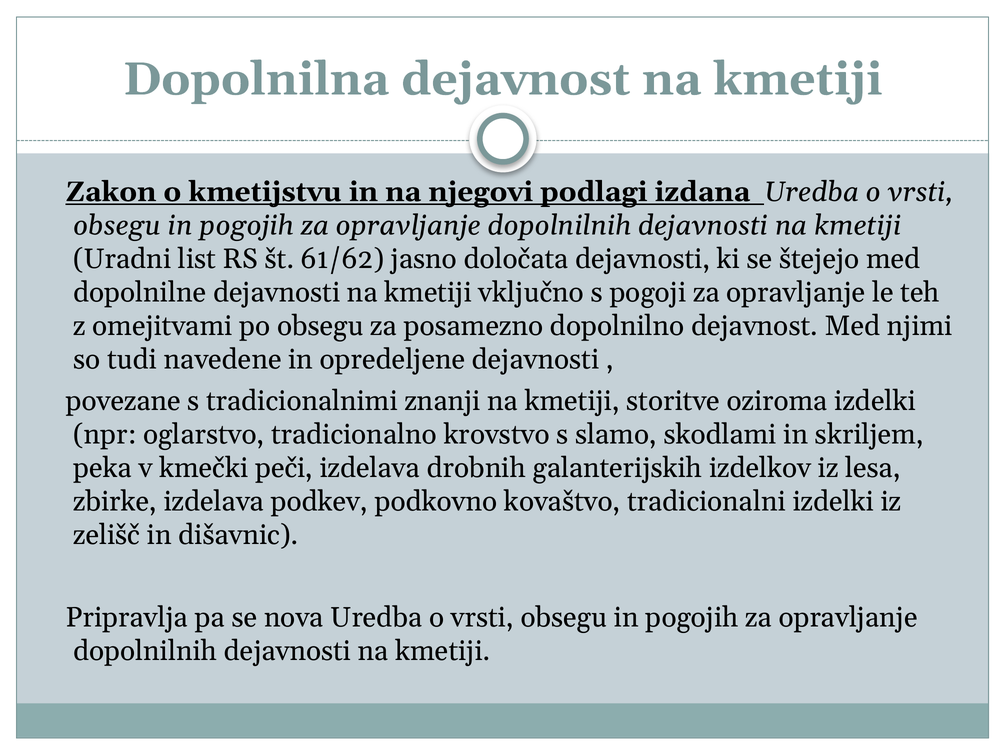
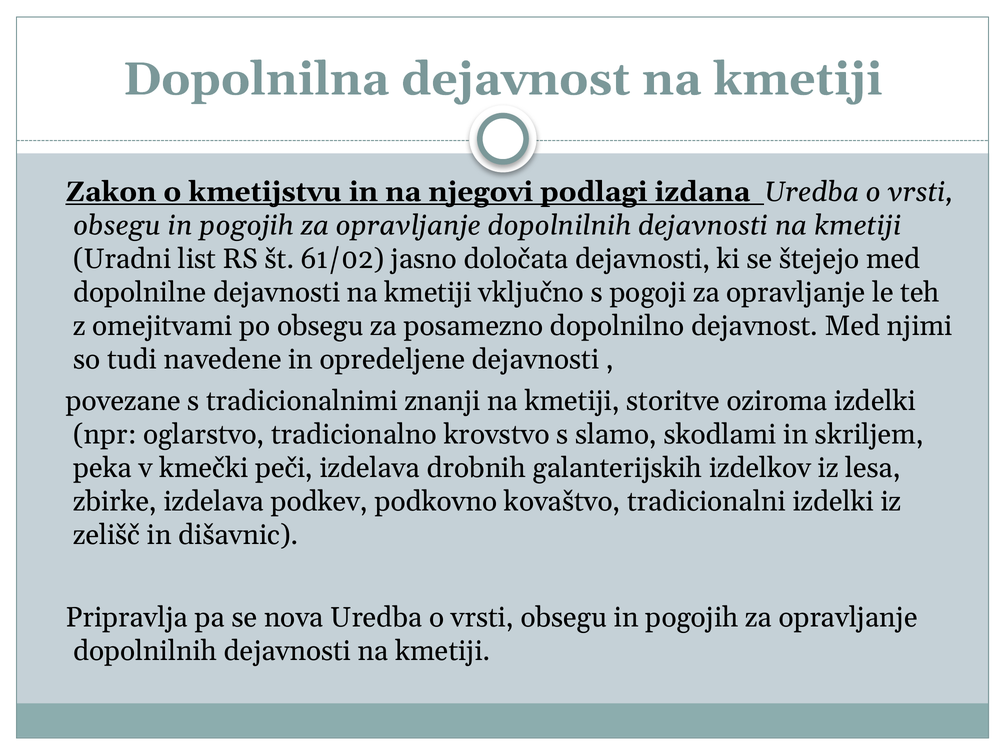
61/62: 61/62 -> 61/02 (343, 259)
